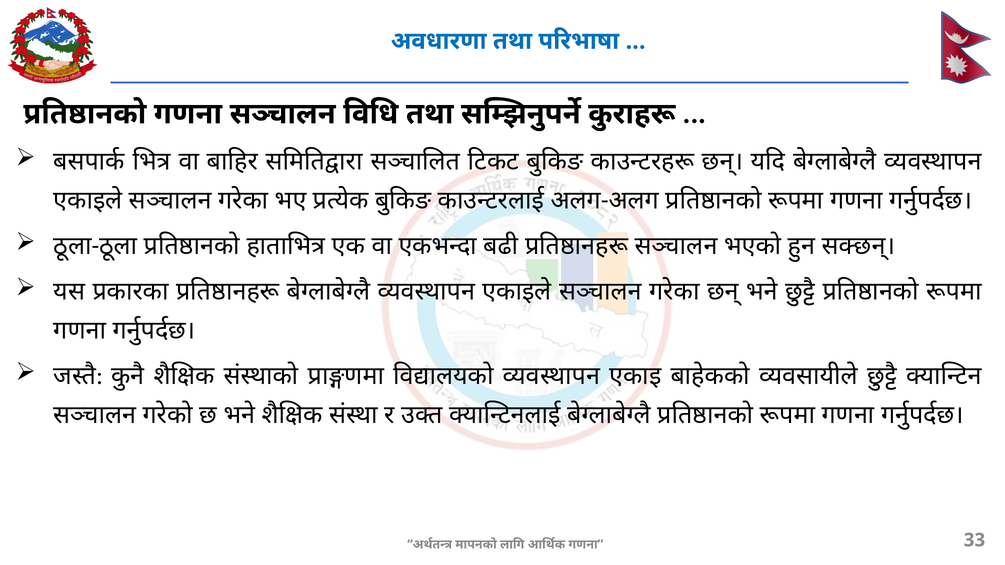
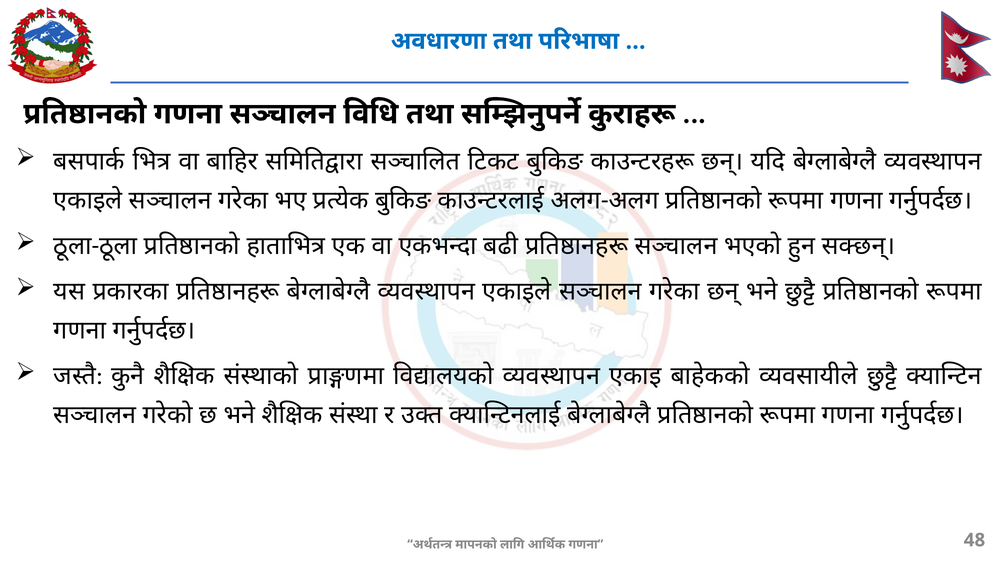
33: 33 -> 48 (974, 540)
